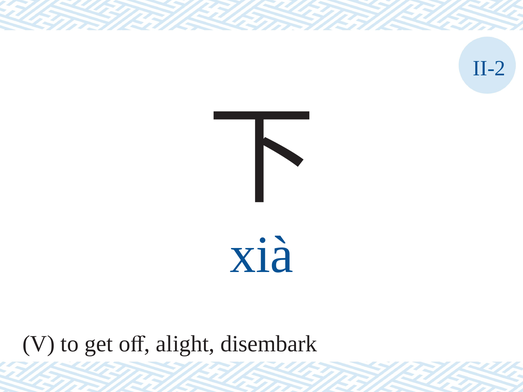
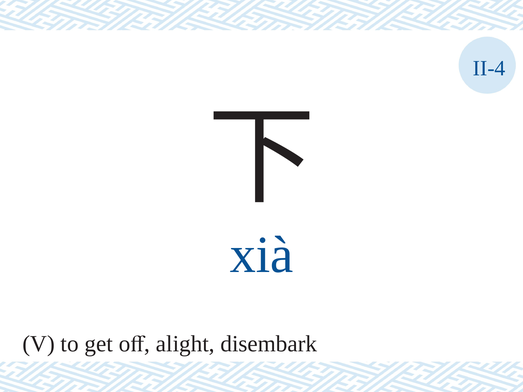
II-2: II-2 -> II-4 (489, 69)
